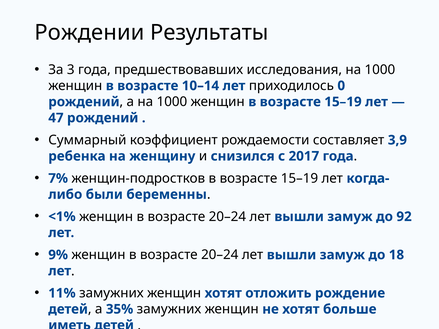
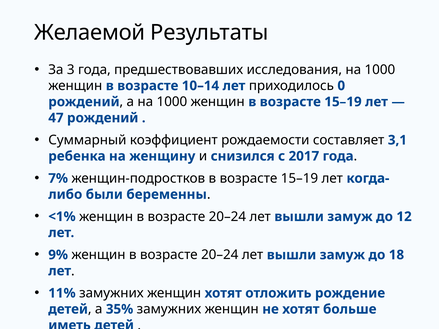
Рождении: Рождении -> Желаемой (90, 33)
3,9: 3,9 -> 3,1 (397, 140)
92: 92 -> 12 (404, 217)
